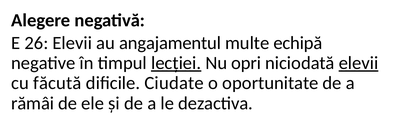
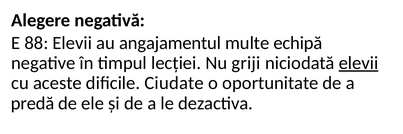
26: 26 -> 88 (36, 43)
lecției underline: present -> none (176, 63)
opri: opri -> griji (246, 63)
făcută: făcută -> aceste (57, 83)
rămâi: rămâi -> predă (33, 103)
